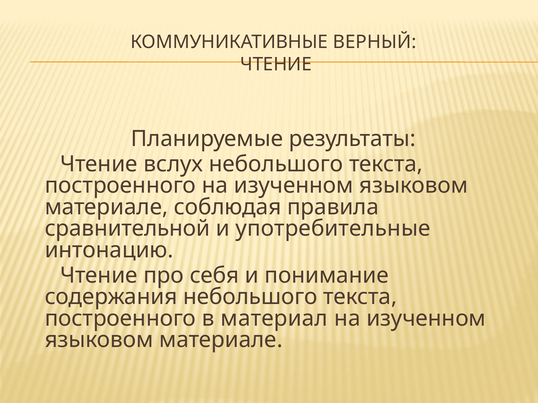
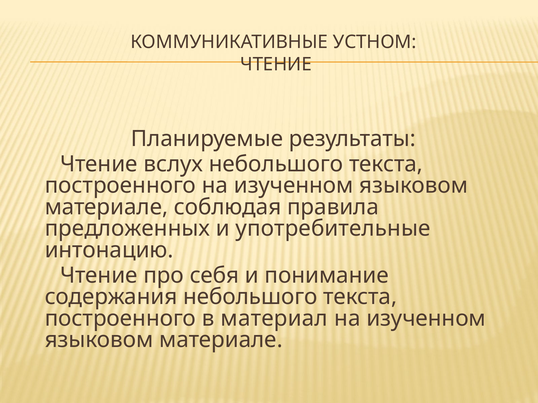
ВЕРНЫЙ: ВЕРНЫЙ -> УСТНОМ (375, 42)
сравнительной: сравнительной -> предложенных (127, 229)
